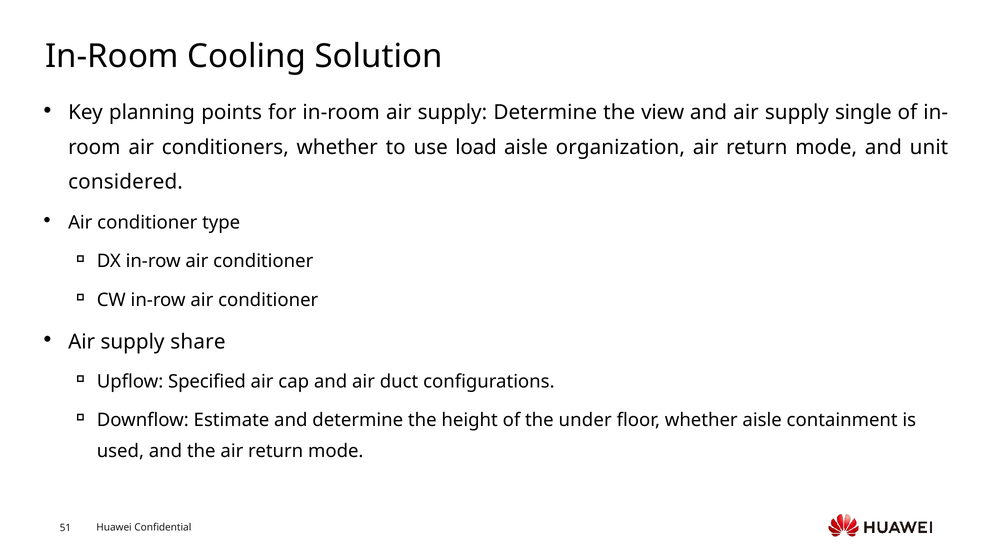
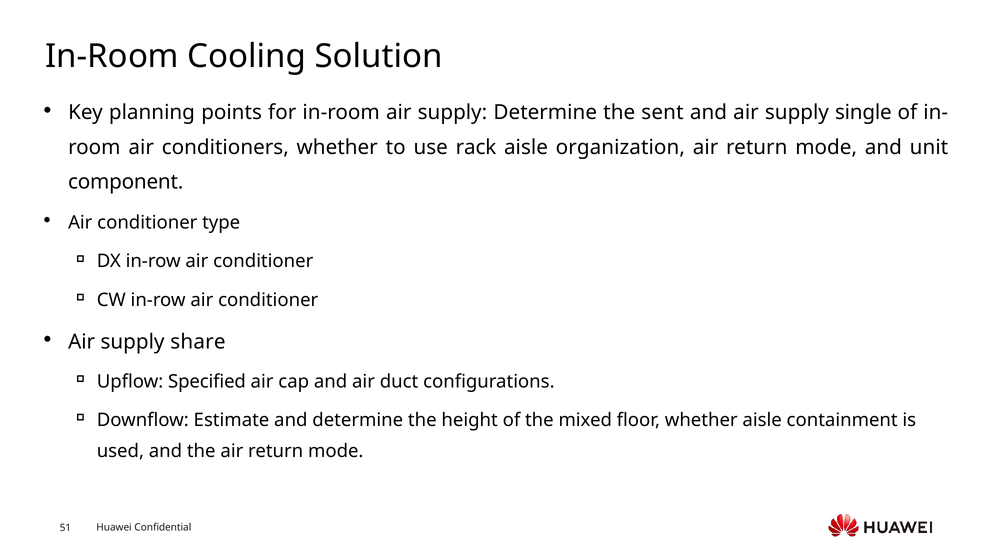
view: view -> sent (662, 113)
load: load -> rack (476, 147)
considered: considered -> component (126, 182)
under: under -> mixed (585, 420)
